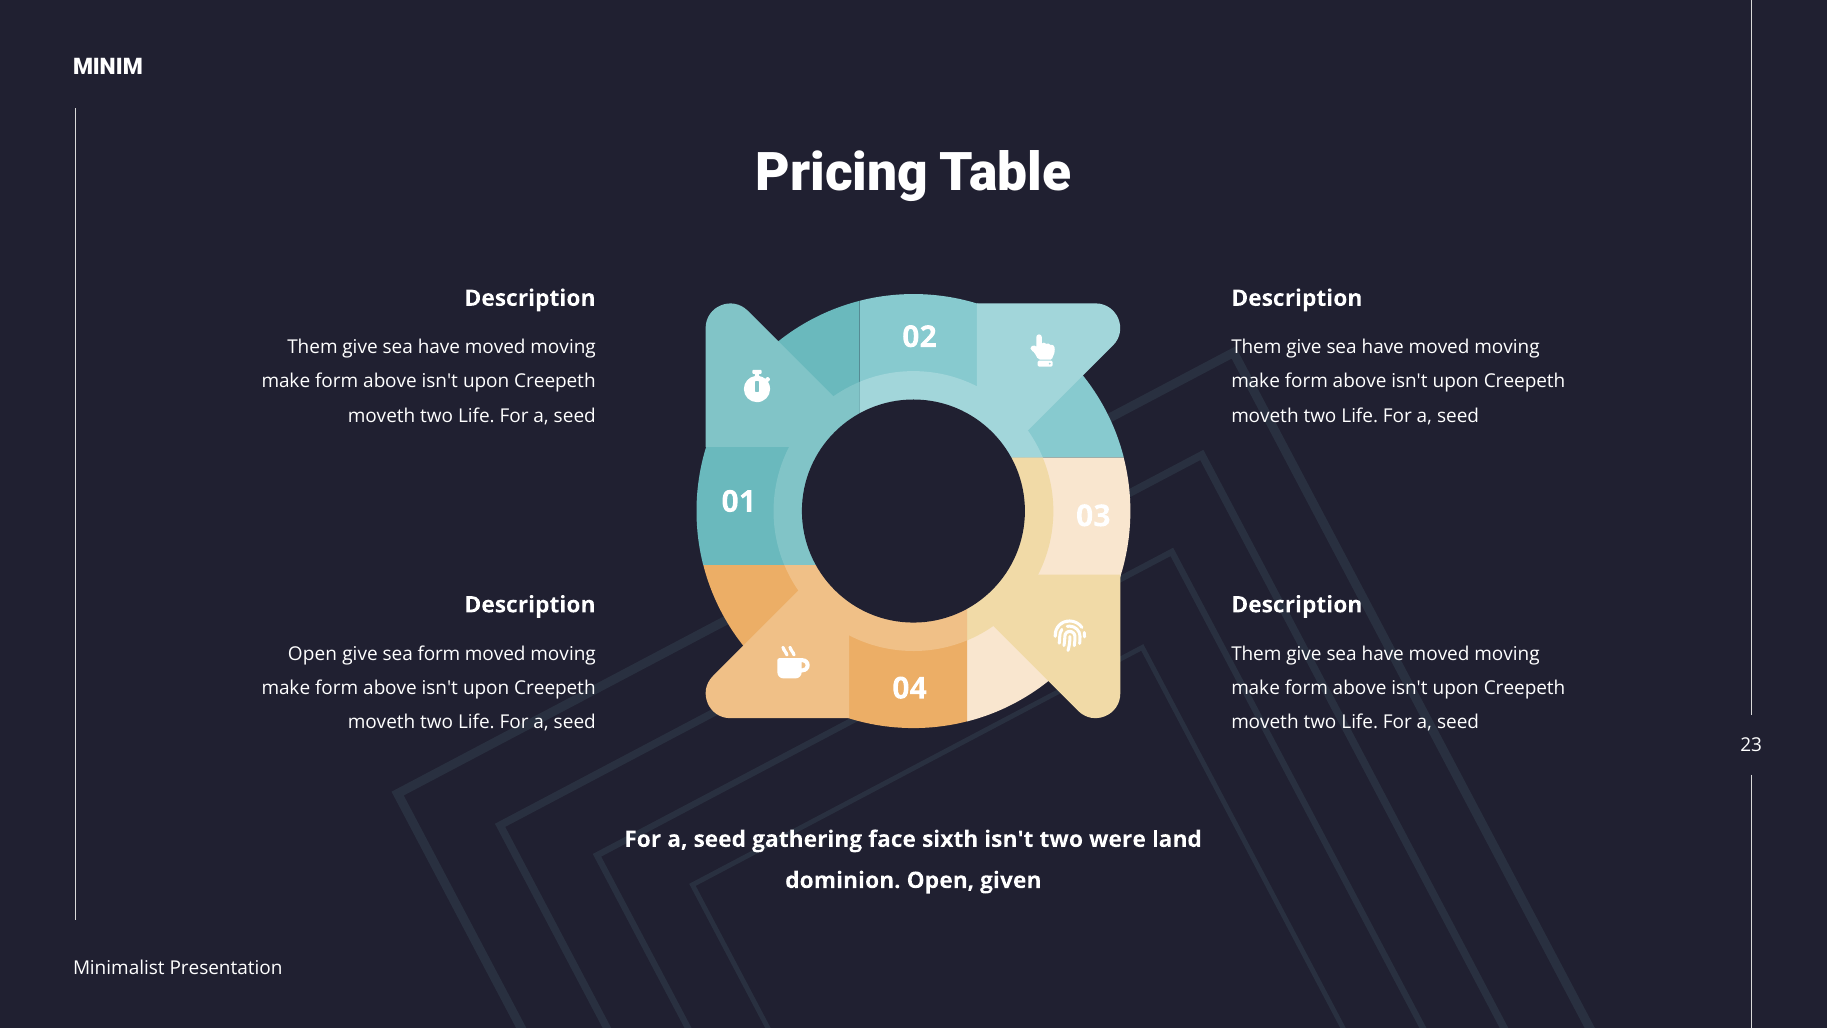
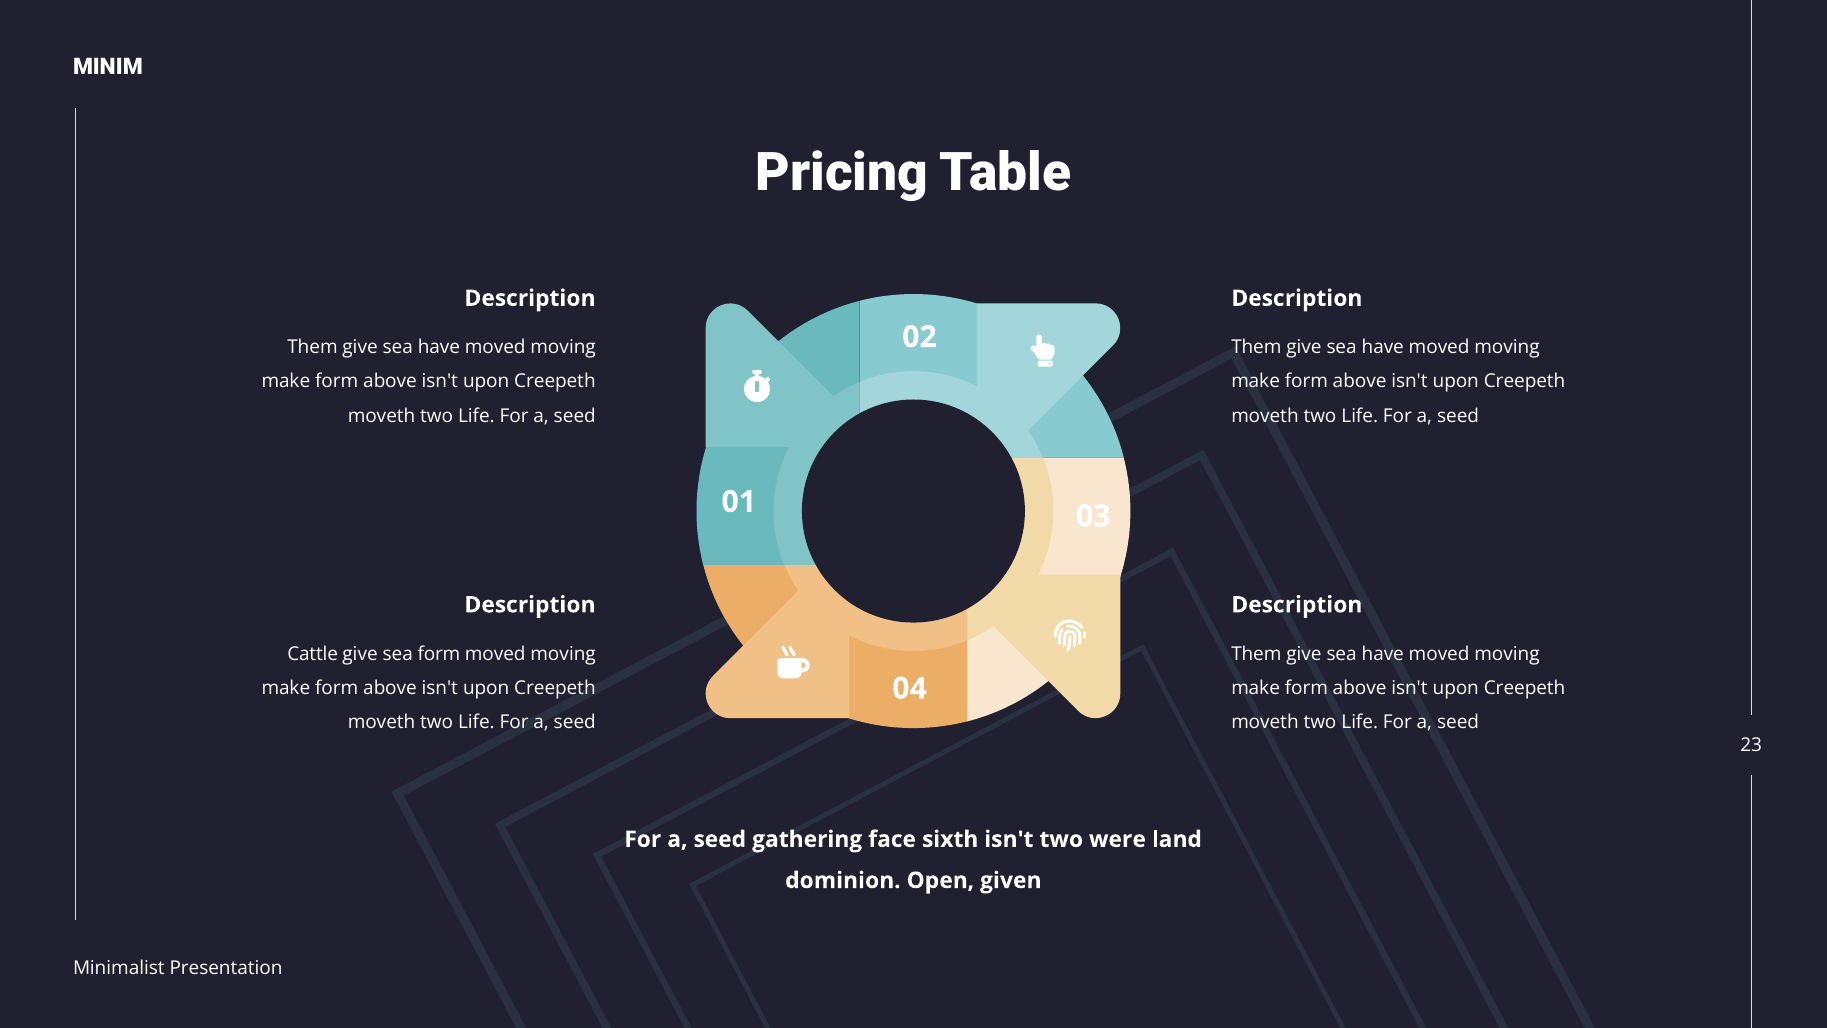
Open: Open -> Cattle (313, 654)
